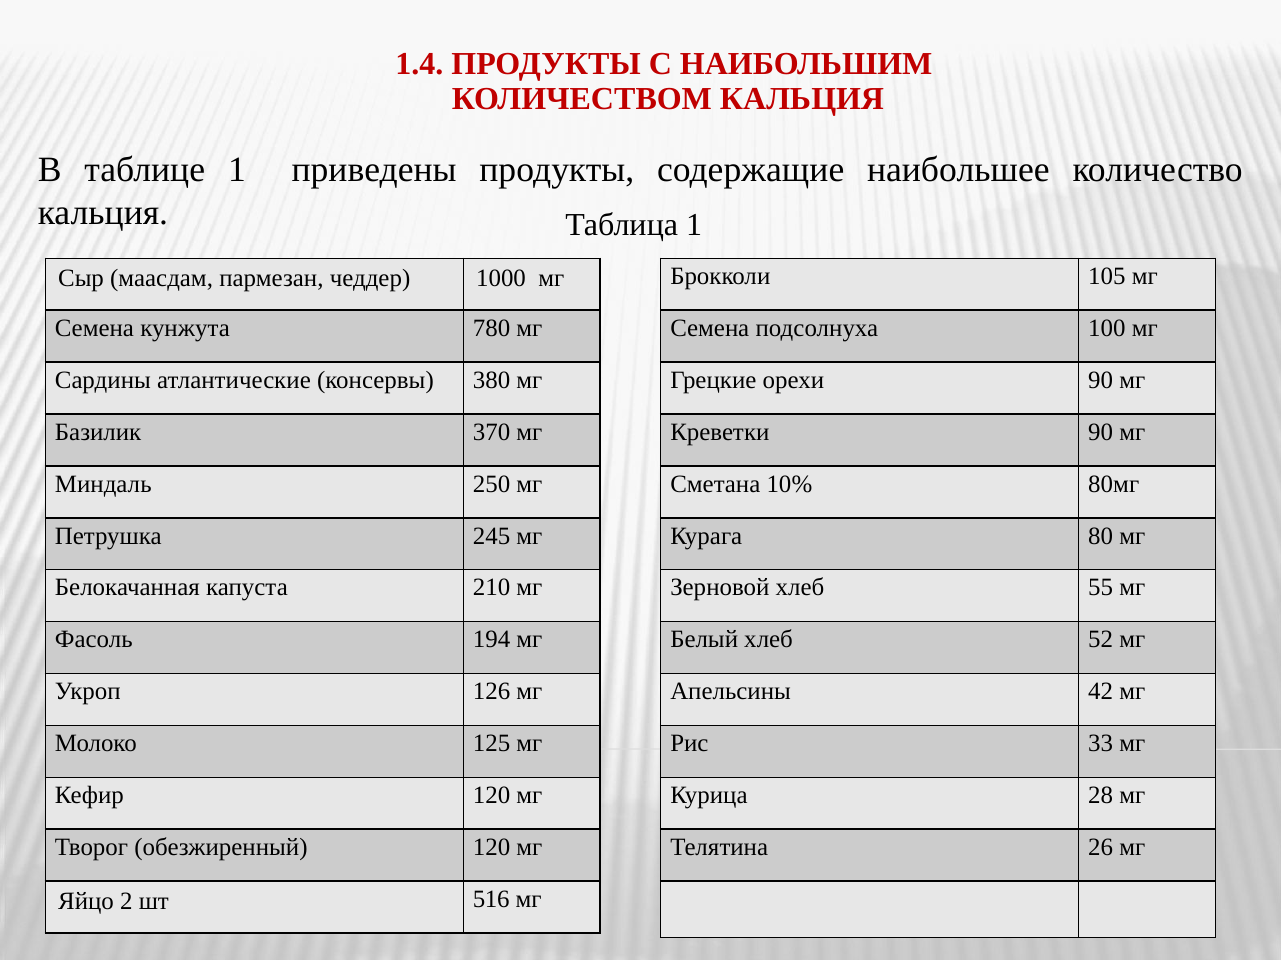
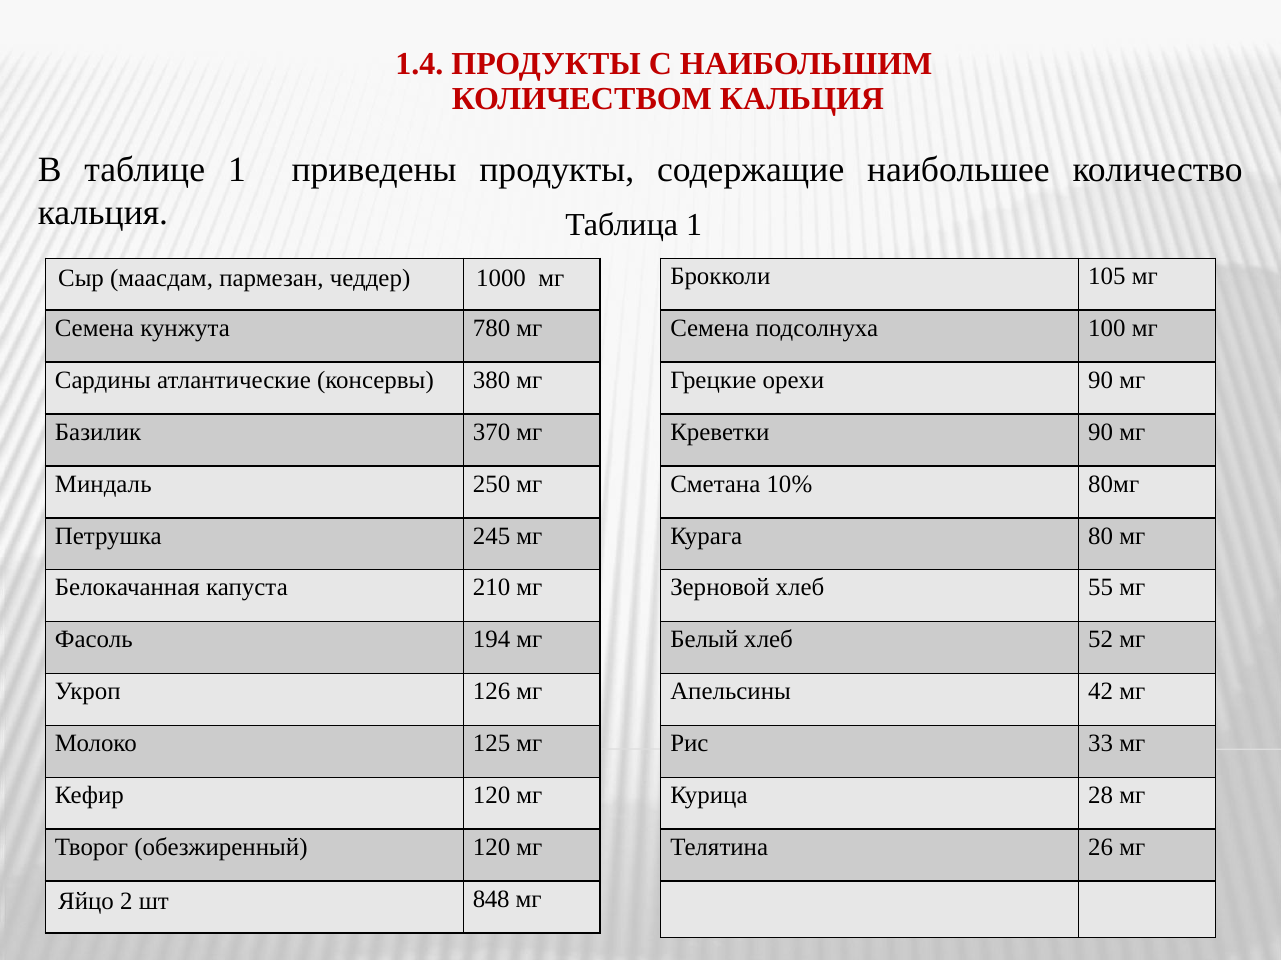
516: 516 -> 848 (491, 900)
